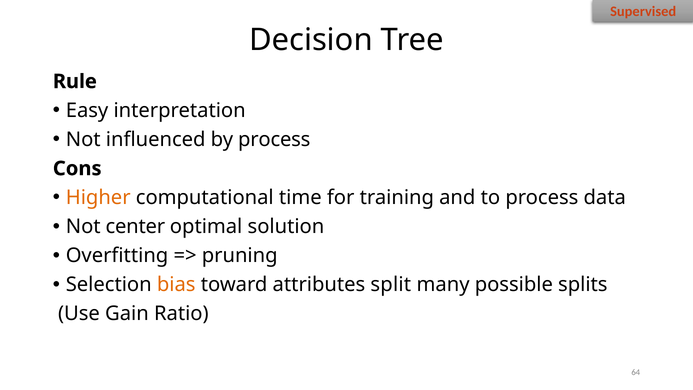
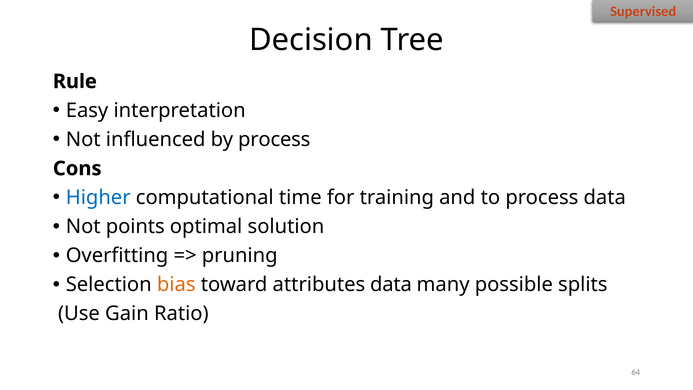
Higher colour: orange -> blue (98, 198)
center: center -> points (135, 227)
attributes split: split -> data (391, 285)
